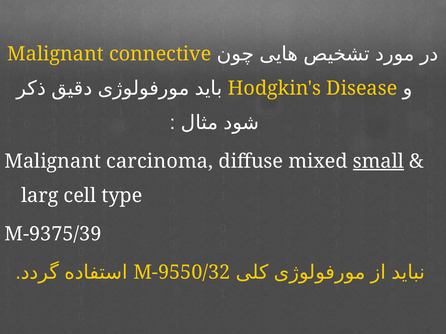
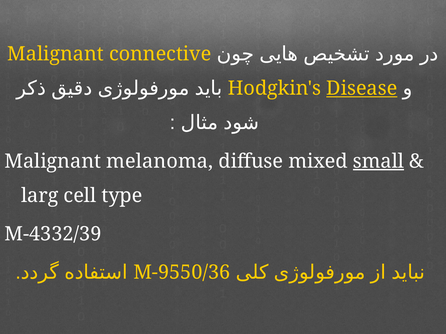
Disease underline: none -> present (362, 88)
carcinoma: carcinoma -> melanoma (160, 161)
M-9375/39: M-9375/39 -> M-4332/39 (53, 234)
M-9550/32: M-9550/32 -> M-9550/36 (182, 273)
